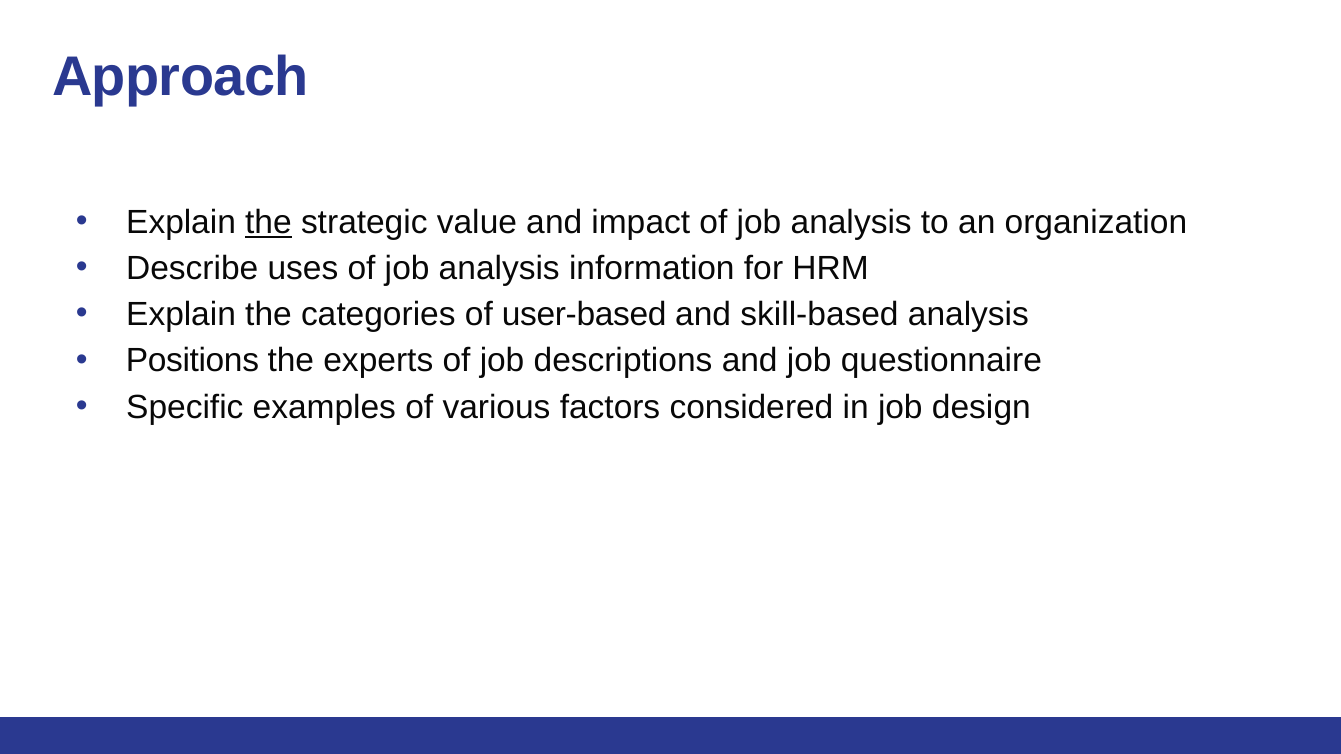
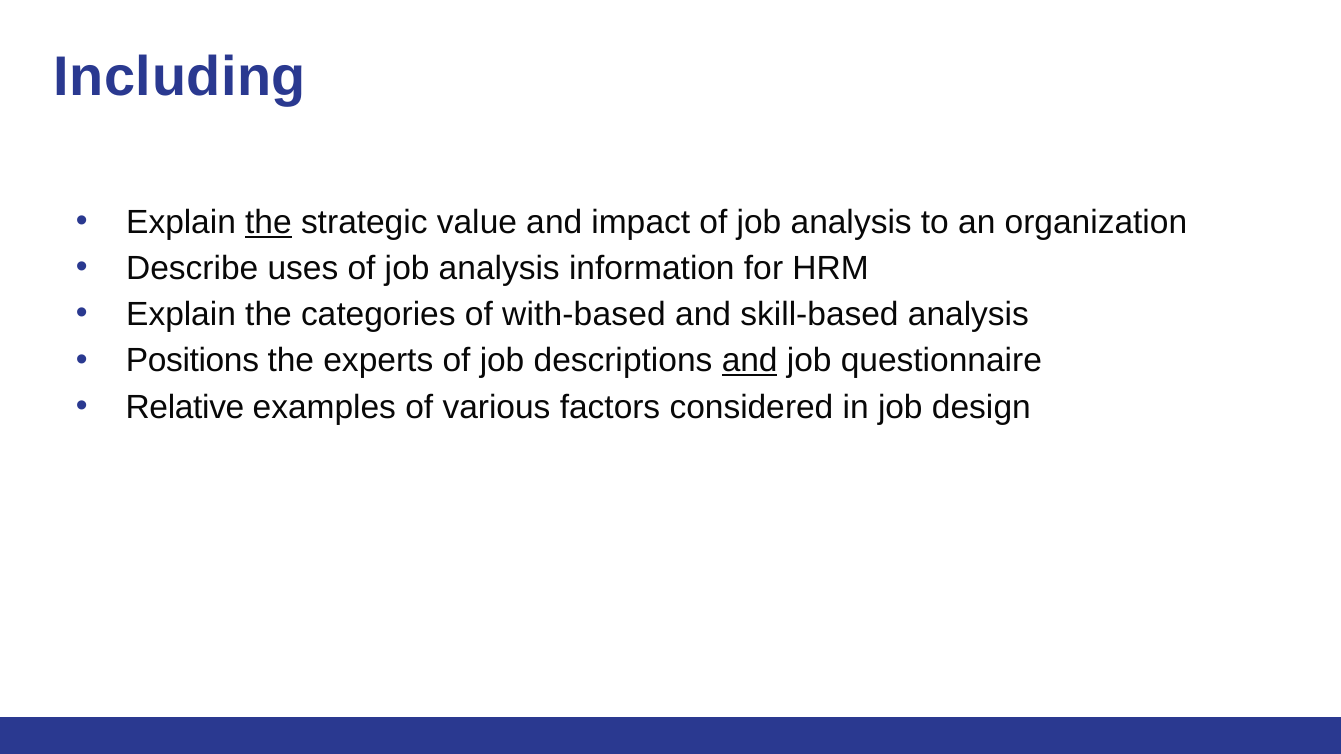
Approach: Approach -> Including (180, 77)
user-based: user-based -> with-based (584, 315)
and underline: none -> present (750, 361)
Specific: Specific -> Relative (185, 407)
